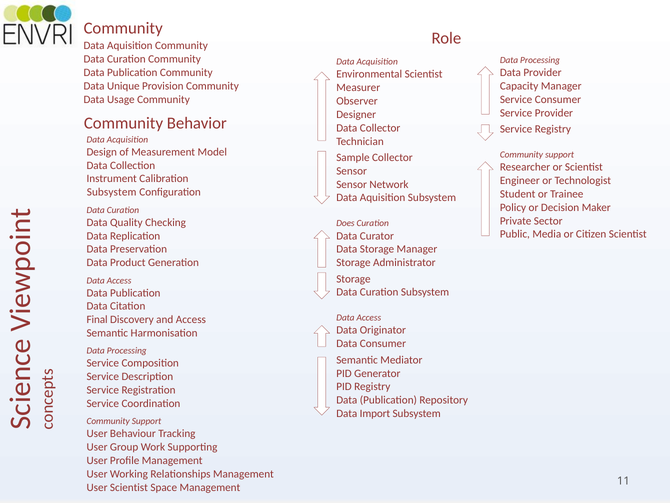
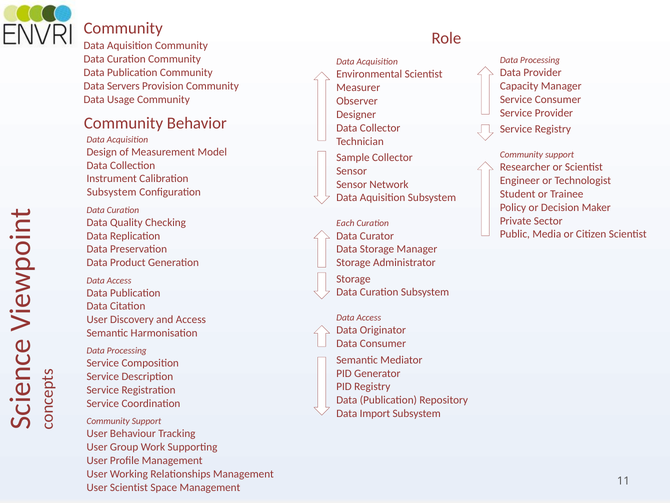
Unique: Unique -> Servers (123, 86)
Does: Does -> Each (345, 223)
Final: Final -> User (97, 319)
